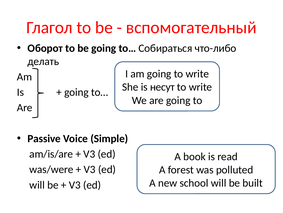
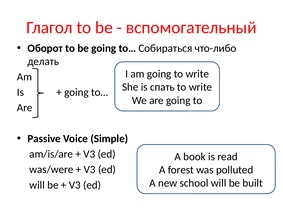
несут: несут -> спать (162, 87)
